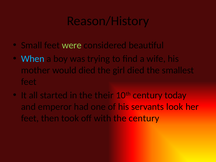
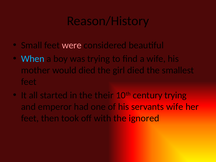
were colour: light green -> pink (72, 45)
century today: today -> trying (176, 95)
servants look: look -> wife (175, 107)
the century: century -> ignored (144, 118)
